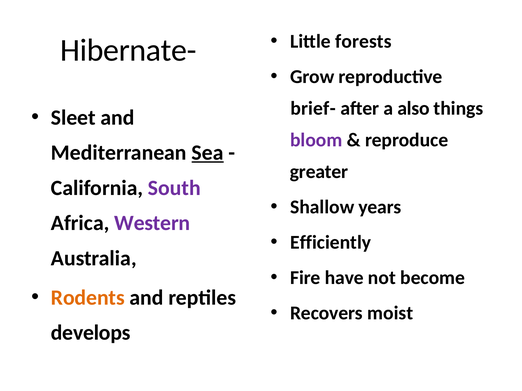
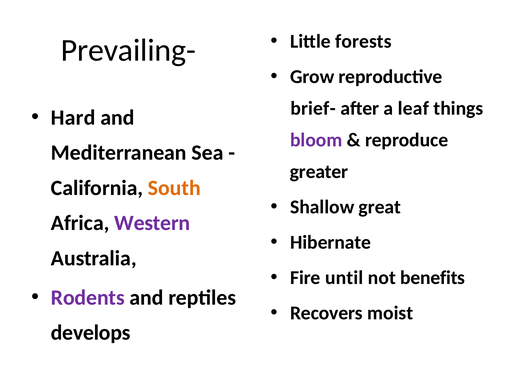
Hibernate-: Hibernate- -> Prevailing- (128, 51)
also: also -> leaf (413, 108)
Sleet: Sleet -> Hard (73, 118)
Sea underline: present -> none (208, 153)
South colour: purple -> orange (174, 188)
years: years -> great (380, 207)
Efficiently: Efficiently -> Hibernate (331, 243)
have: have -> until (344, 278)
become: become -> benefits (433, 278)
Rodents colour: orange -> purple (88, 298)
